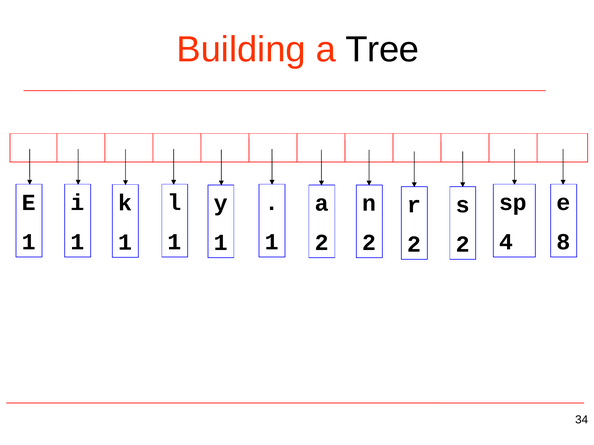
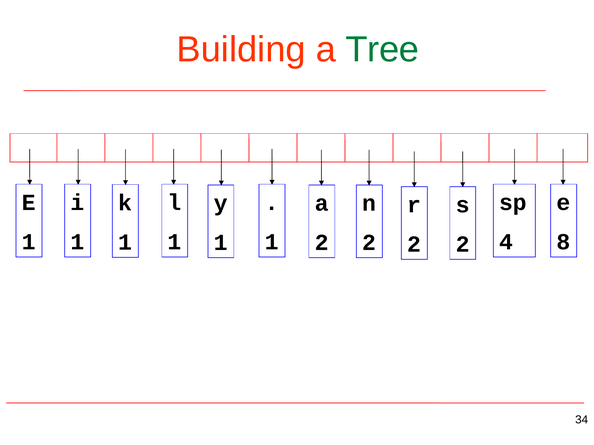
Tree colour: black -> green (382, 50)
